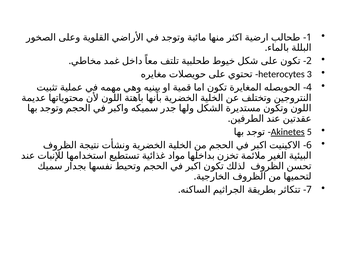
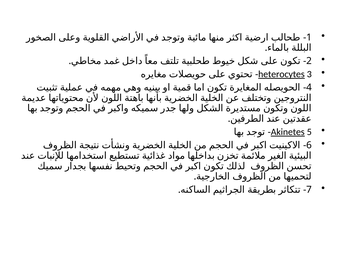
heterocytes underline: none -> present (281, 74)
